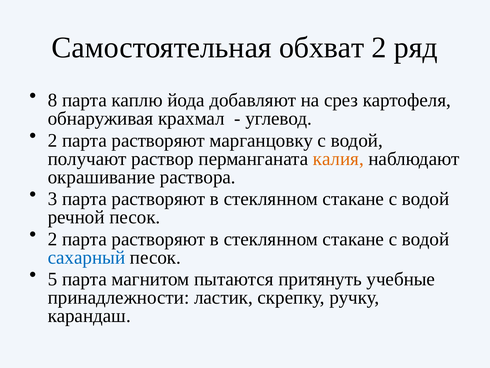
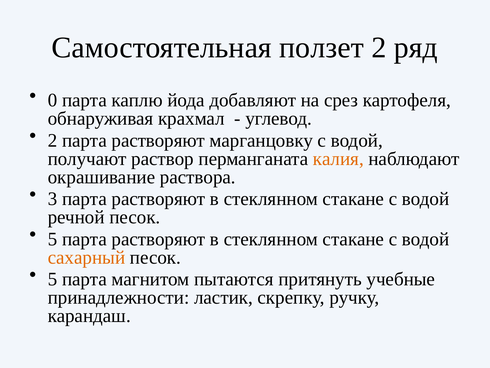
обхват: обхват -> ползет (321, 47)
8: 8 -> 0 (53, 100)
2: 2 -> 5 (53, 239)
сахарный colour: blue -> orange (87, 257)
